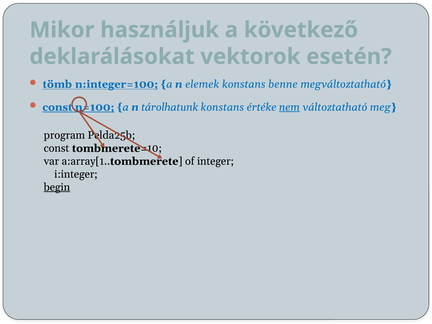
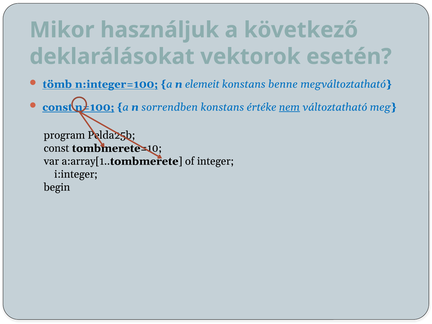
elemek: elemek -> elemeit (202, 84)
tárolhatunk: tárolhatunk -> sorrendben (170, 107)
begin underline: present -> none (57, 187)
